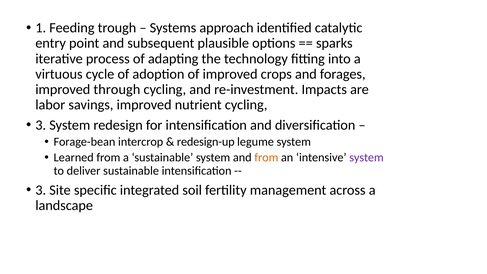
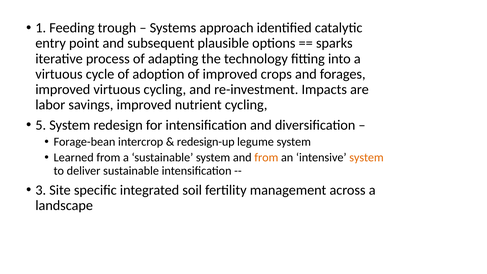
improved through: through -> virtuous (117, 89)
3: 3 -> 5 (41, 125)
system colour: purple -> orange (366, 158)
